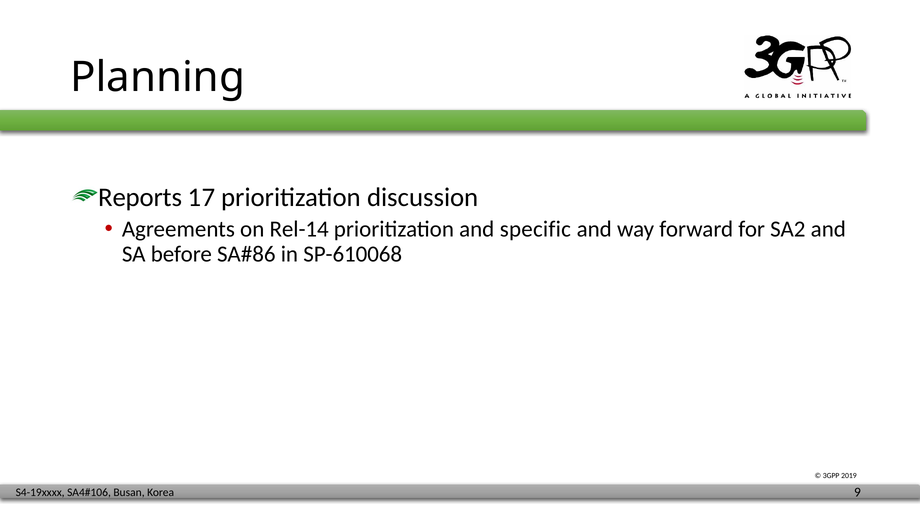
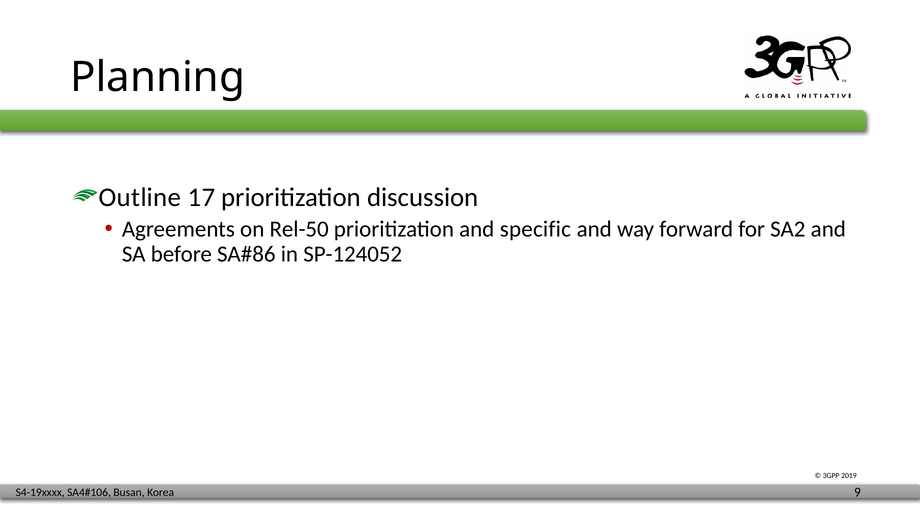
Reports: Reports -> Outline (140, 197)
Rel-14: Rel-14 -> Rel-50 (299, 229)
SP-610068: SP-610068 -> SP-124052 (353, 254)
